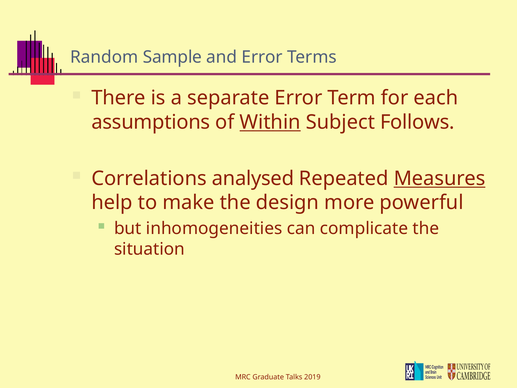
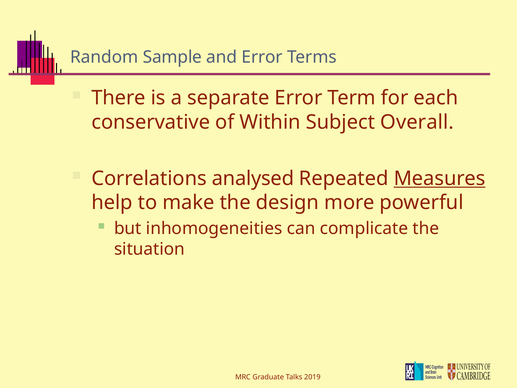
assumptions: assumptions -> conservative (151, 122)
Within underline: present -> none (270, 122)
Follows: Follows -> Overall (417, 122)
